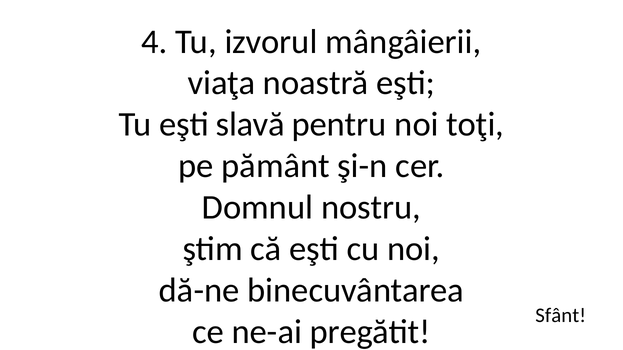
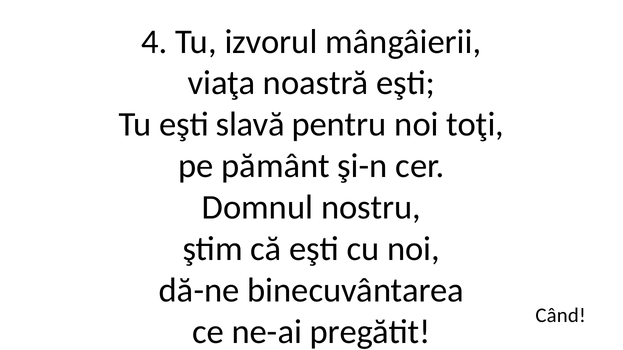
Sfânt: Sfânt -> Când (561, 316)
